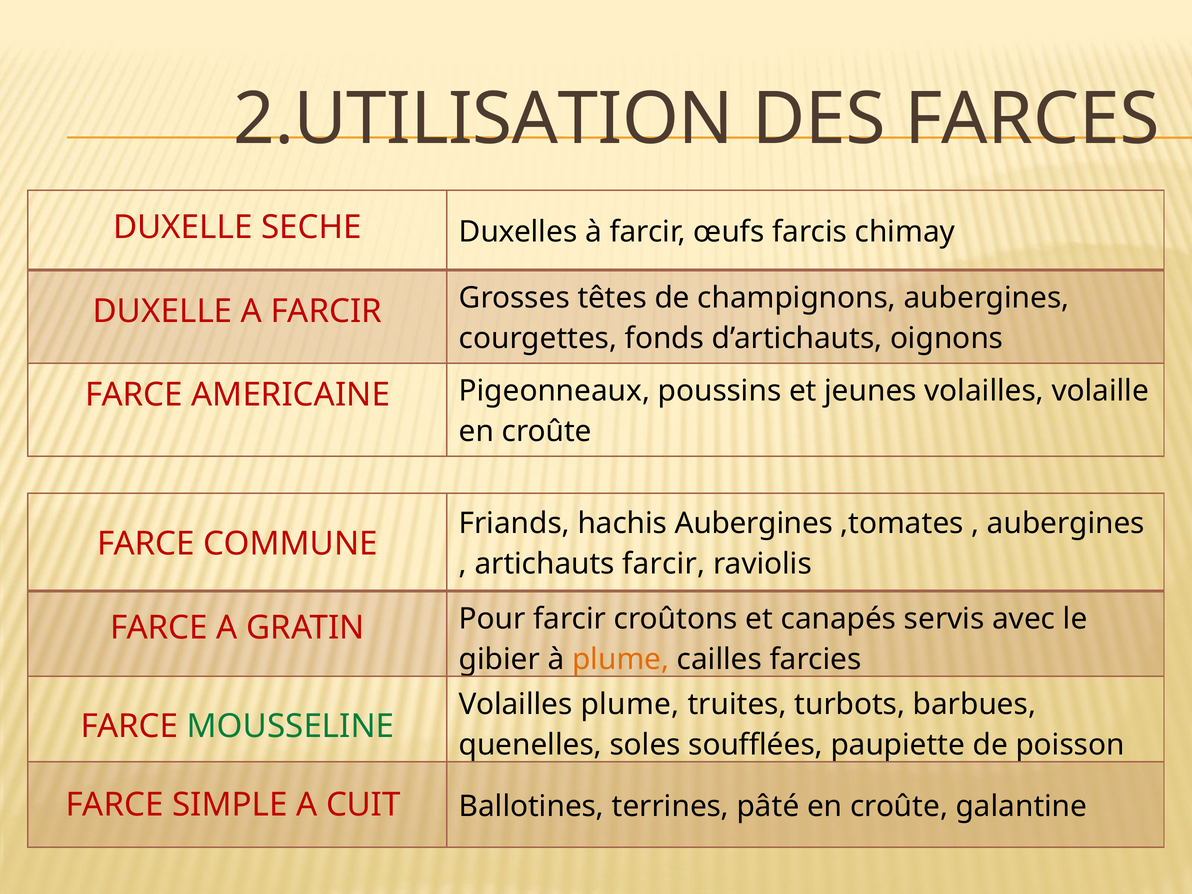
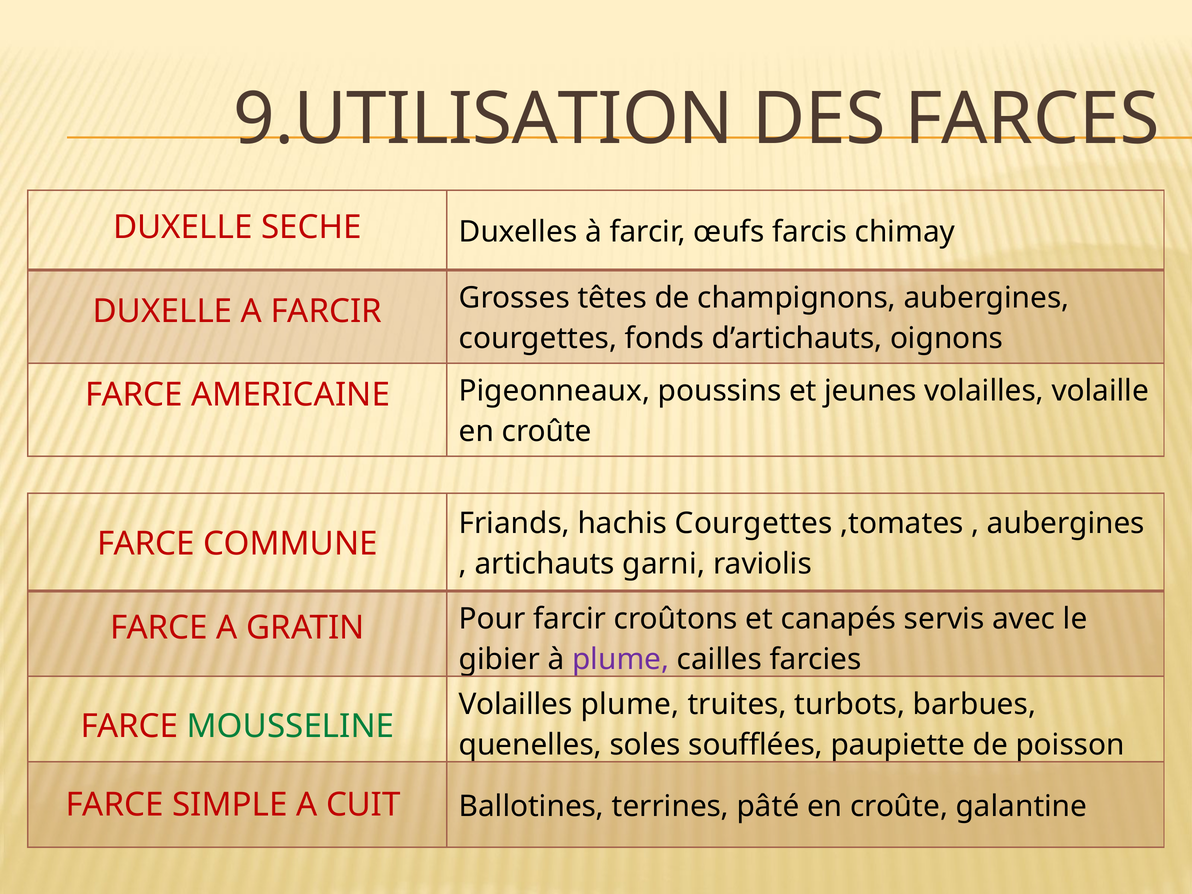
2.UTILISATION: 2.UTILISATION -> 9.UTILISATION (484, 119)
hachis Aubergines: Aubergines -> Courgettes (754, 524)
artichauts farcir: farcir -> garni (664, 564)
plume colour: orange -> purple (621, 659)
